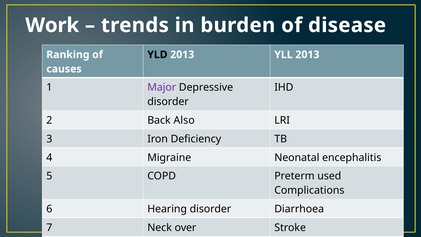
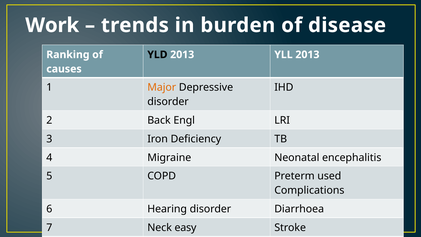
Major colour: purple -> orange (162, 87)
Also: Also -> Engl (184, 120)
over: over -> easy (185, 227)
